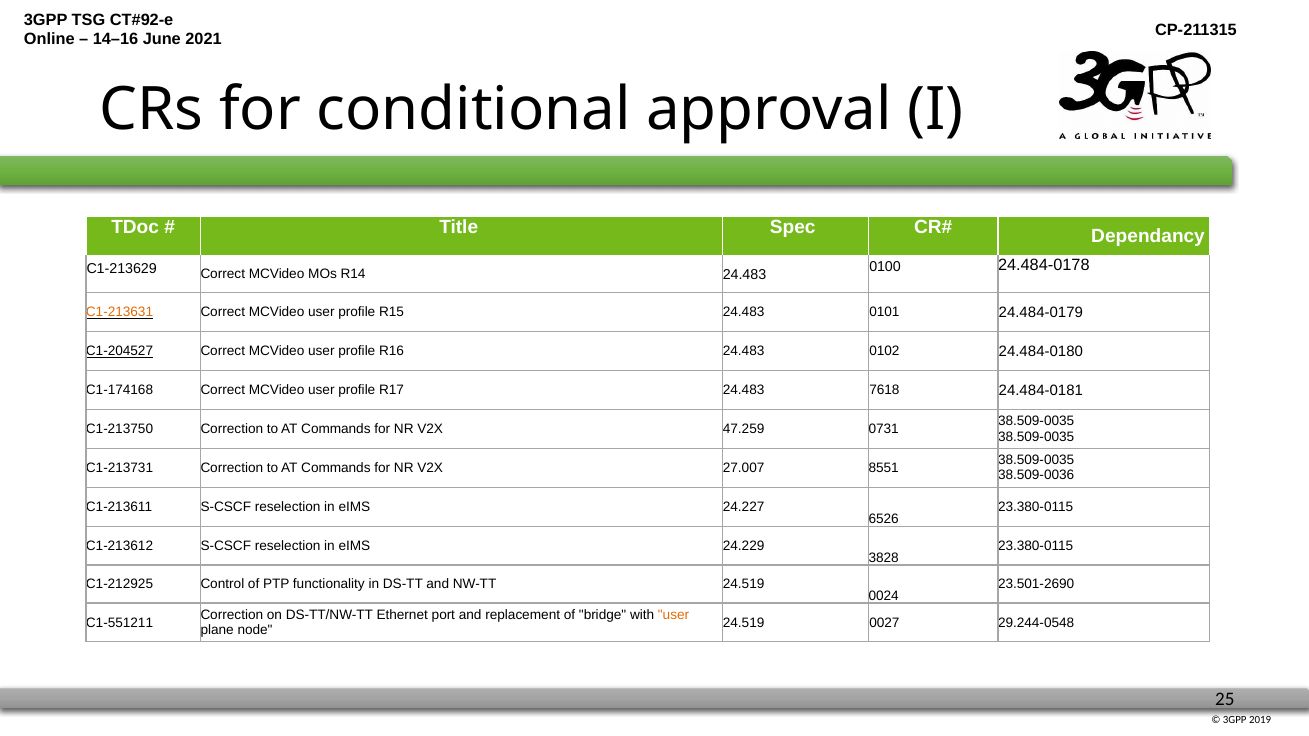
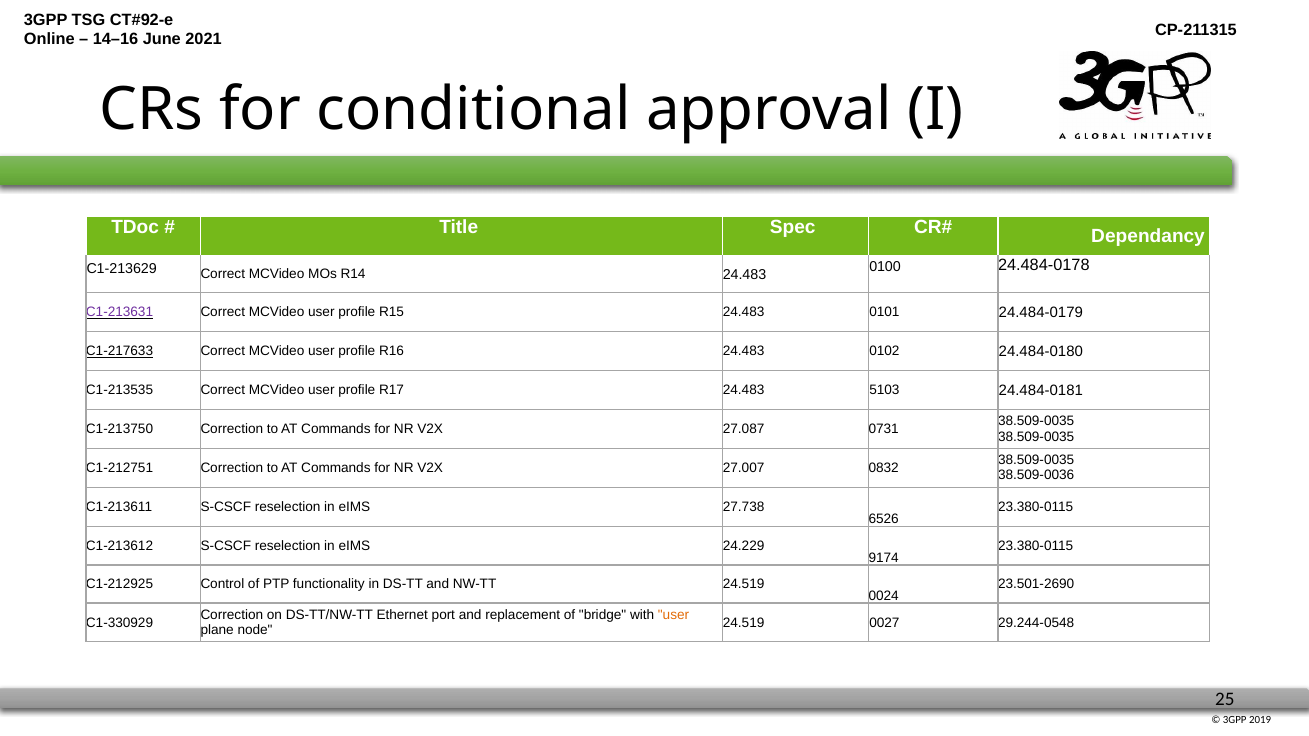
C1-213631 colour: orange -> purple (120, 312)
C1-204527: C1-204527 -> C1-217633 (120, 351)
C1-174168: C1-174168 -> C1-213535 (120, 390)
7618: 7618 -> 5103 (884, 390)
47.259: 47.259 -> 27.087 (744, 429)
C1-213731: C1-213731 -> C1-212751 (120, 468)
8551: 8551 -> 0832 (884, 468)
24.227: 24.227 -> 27.738 (744, 507)
3828: 3828 -> 9174 (884, 558)
C1-551211: C1-551211 -> C1-330929 (120, 623)
